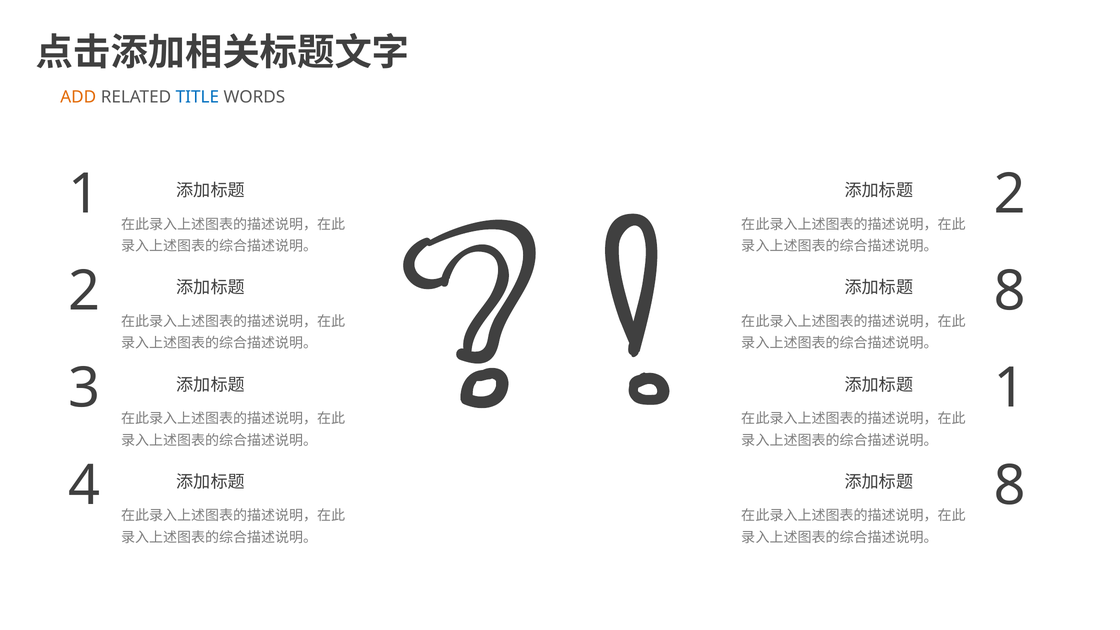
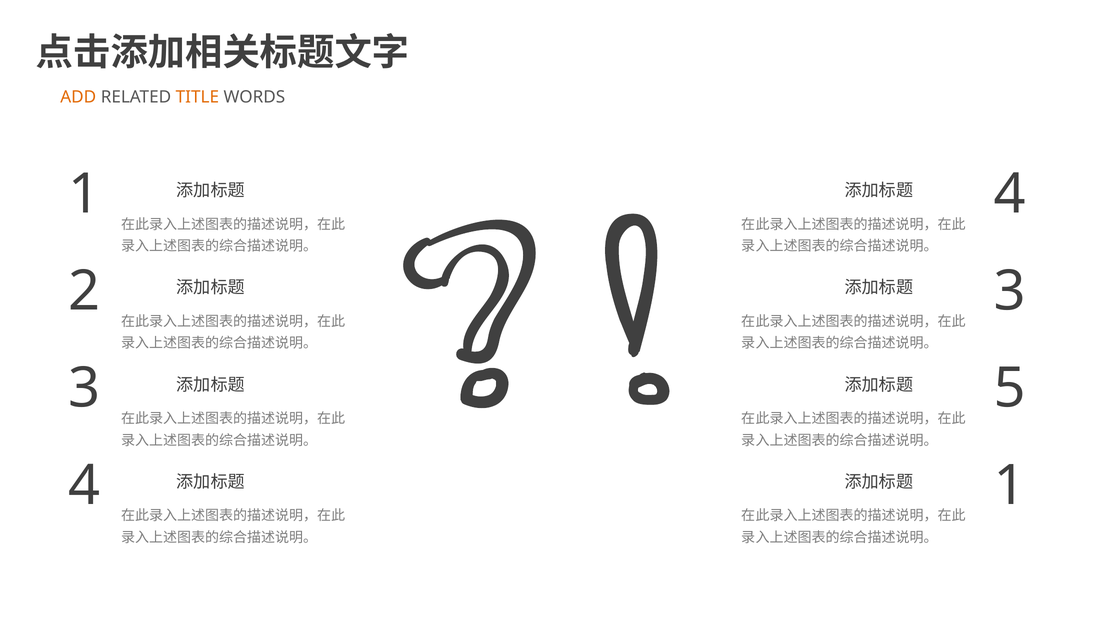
TITLE colour: blue -> orange (197, 97)
2: 2 -> 4 (1010, 194)
8: 8 -> 3 (1010, 291)
1: 1 -> 5 (1010, 389)
8: 8 -> 1 (1010, 486)
